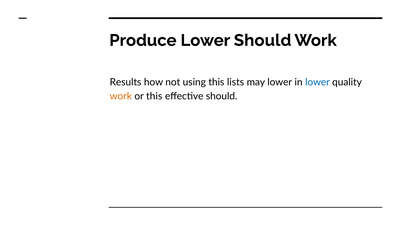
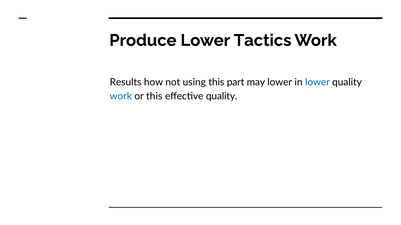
Lower Should: Should -> Tactics (263, 40)
lists: lists -> part (236, 83)
work colour: orange -> blue (121, 96)
effective should: should -> quality (222, 96)
